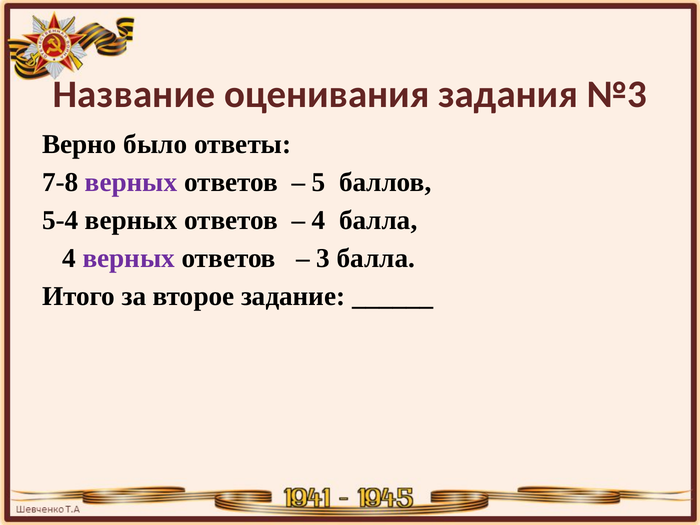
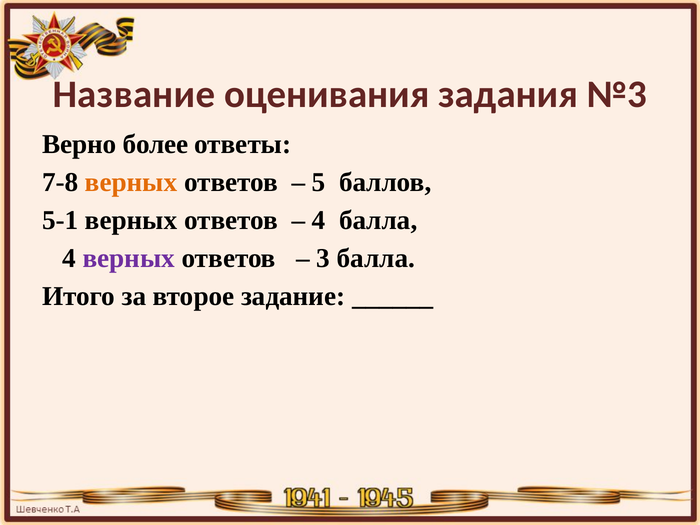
было: было -> более (156, 144)
верных colour: purple -> orange (131, 182)
5-4: 5-4 -> 5-1 (60, 220)
